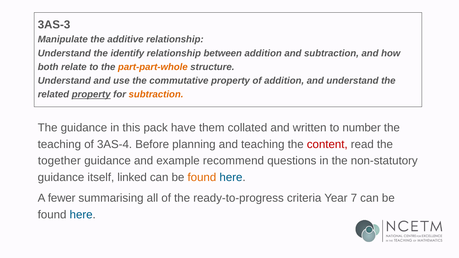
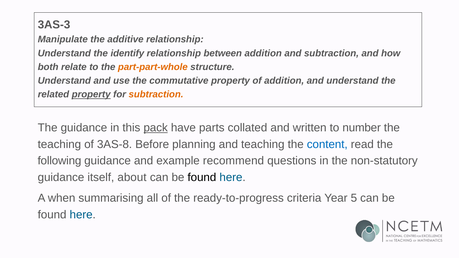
pack underline: none -> present (156, 128)
them: them -> parts (212, 128)
3AS-4: 3AS-4 -> 3AS-8 (115, 144)
content colour: red -> blue (327, 144)
together: together -> following (59, 161)
linked: linked -> about (132, 177)
found colour: orange -> black (202, 177)
fewer: fewer -> when (62, 198)
7: 7 -> 5 (354, 198)
